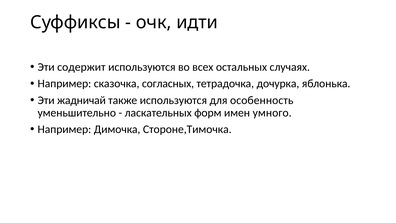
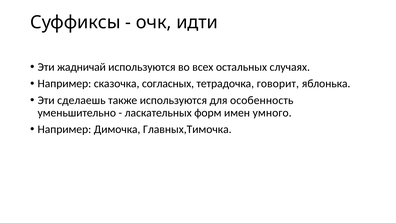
содержит: содержит -> жадничай (81, 67)
дочурка: дочурка -> говорит (278, 84)
жадничай: жадничай -> сделаешь (81, 100)
Стороне,Тимочка: Стороне,Тимочка -> Главных,Тимочка (187, 129)
